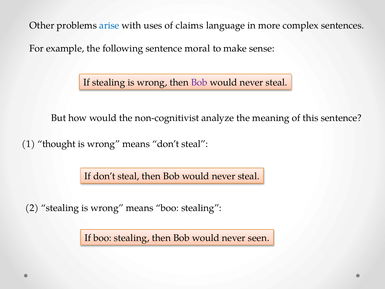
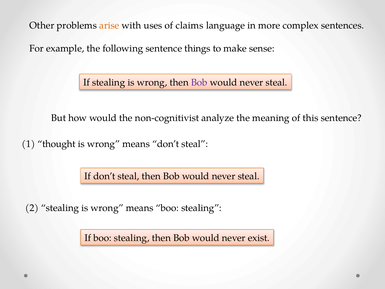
arise colour: blue -> orange (109, 25)
moral: moral -> things (198, 48)
seen: seen -> exist (259, 238)
